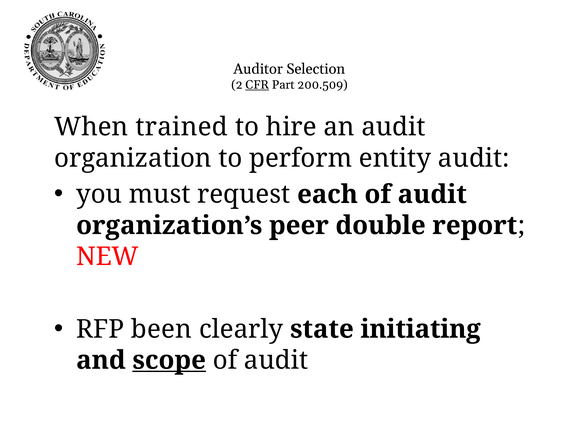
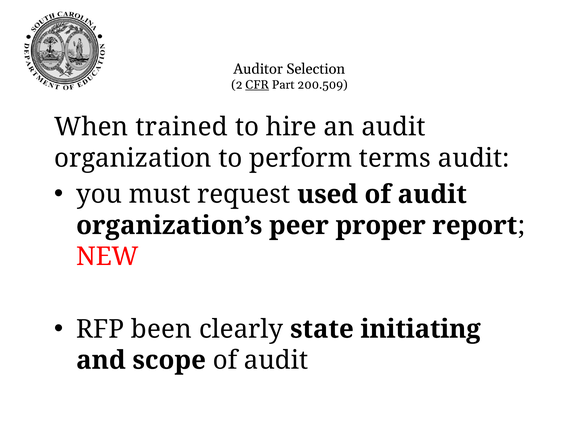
entity: entity -> terms (395, 158)
each: each -> used (328, 194)
double: double -> proper (381, 225)
scope underline: present -> none (169, 360)
